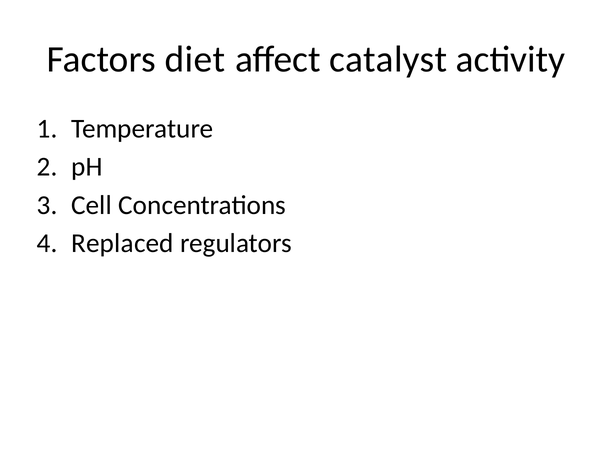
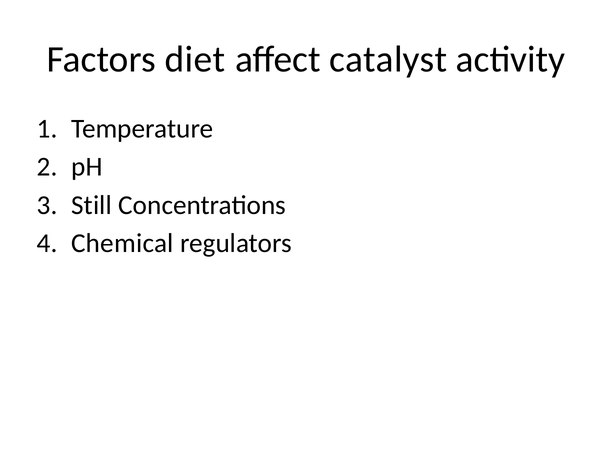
Cell: Cell -> Still (92, 205)
Replaced: Replaced -> Chemical (122, 243)
